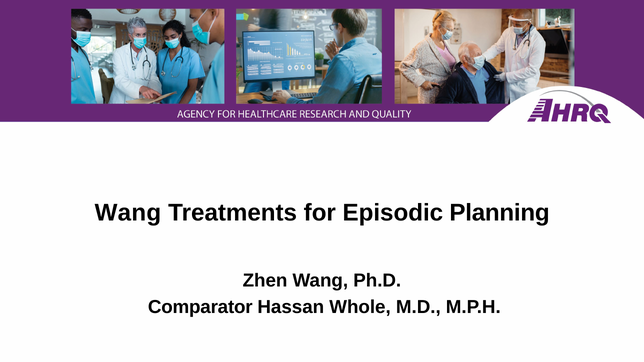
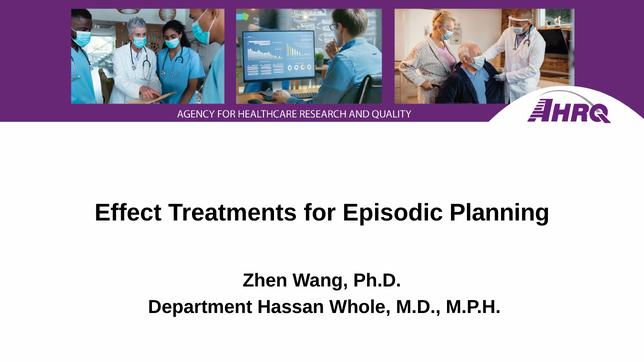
Wang: Wang -> Effect (128, 213)
Comparator: Comparator -> Department (200, 307)
